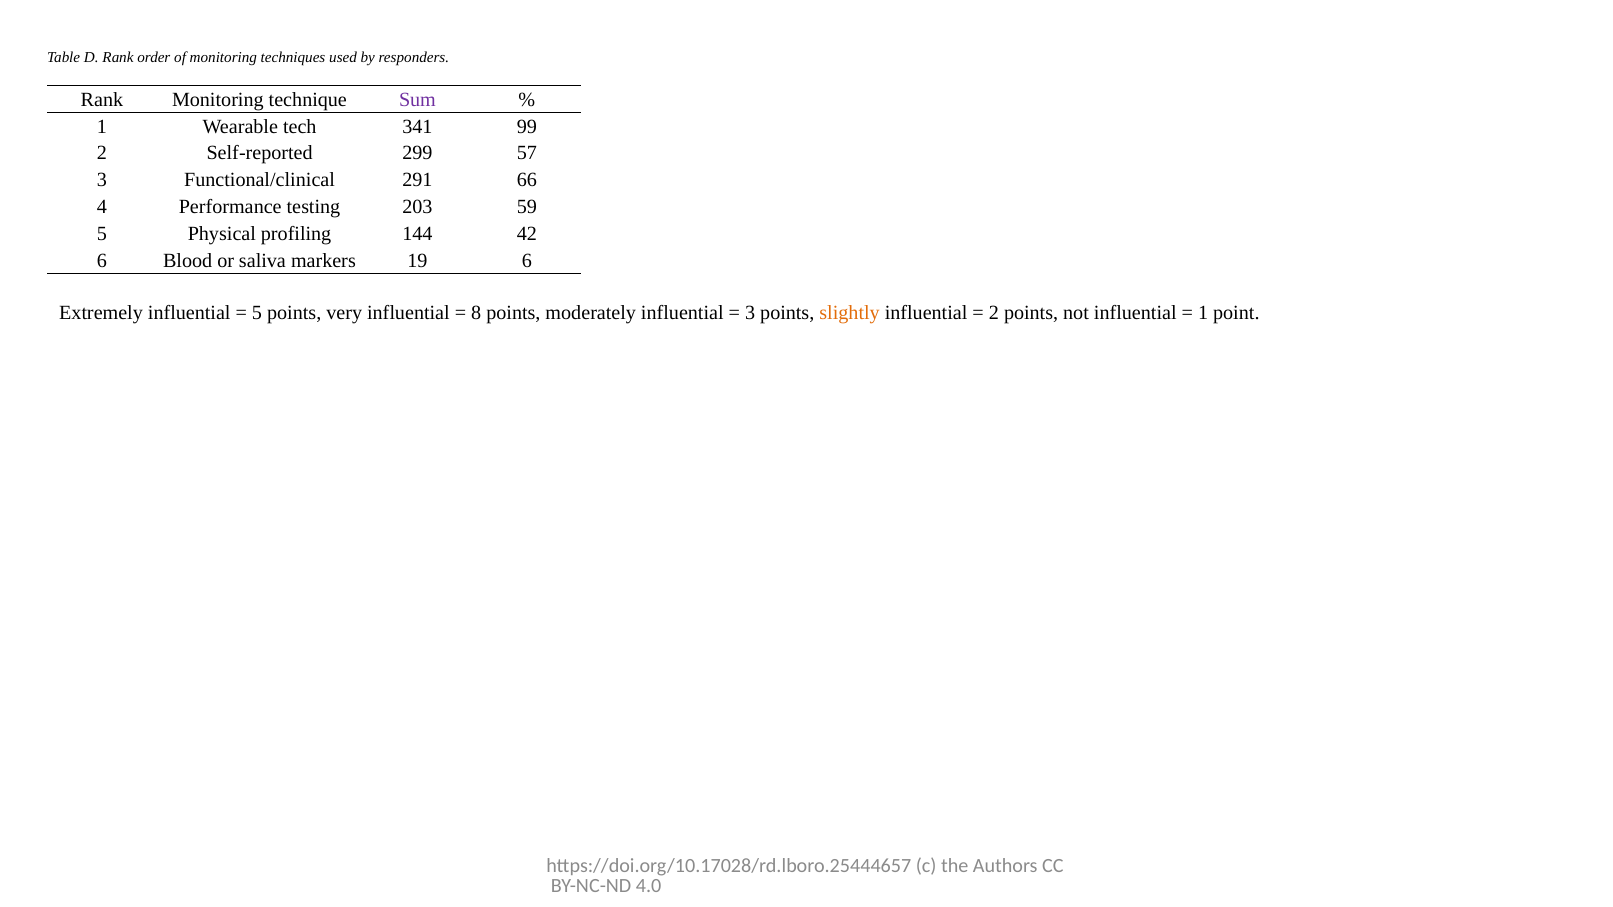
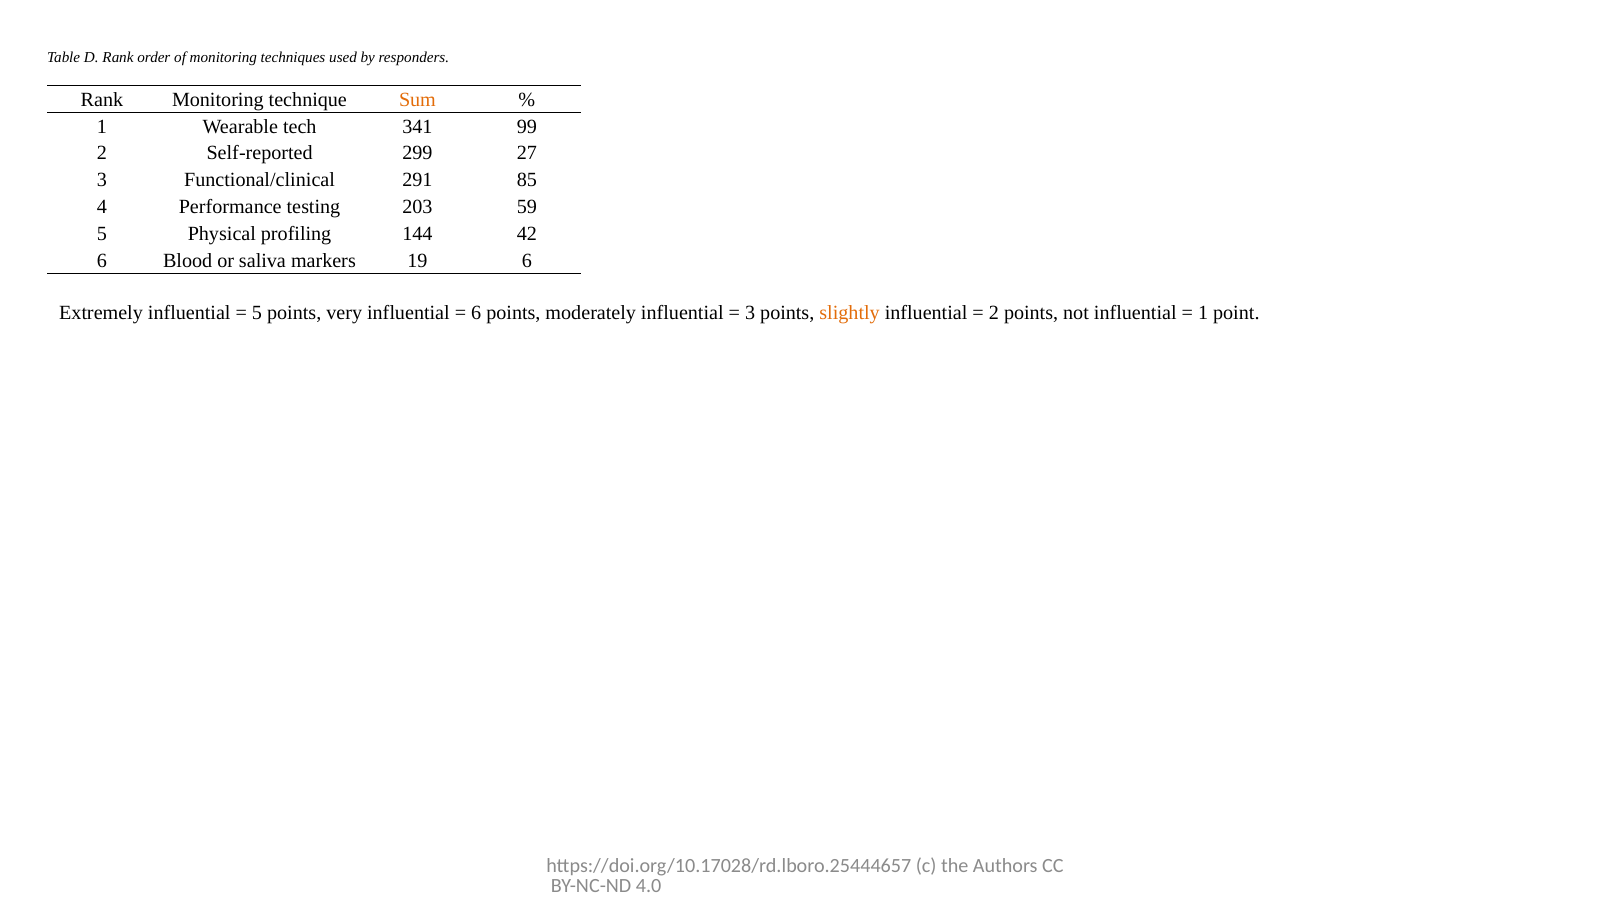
Sum colour: purple -> orange (417, 100)
57: 57 -> 27 (527, 153)
66: 66 -> 85 (527, 180)
8: 8 -> 6 (476, 313)
